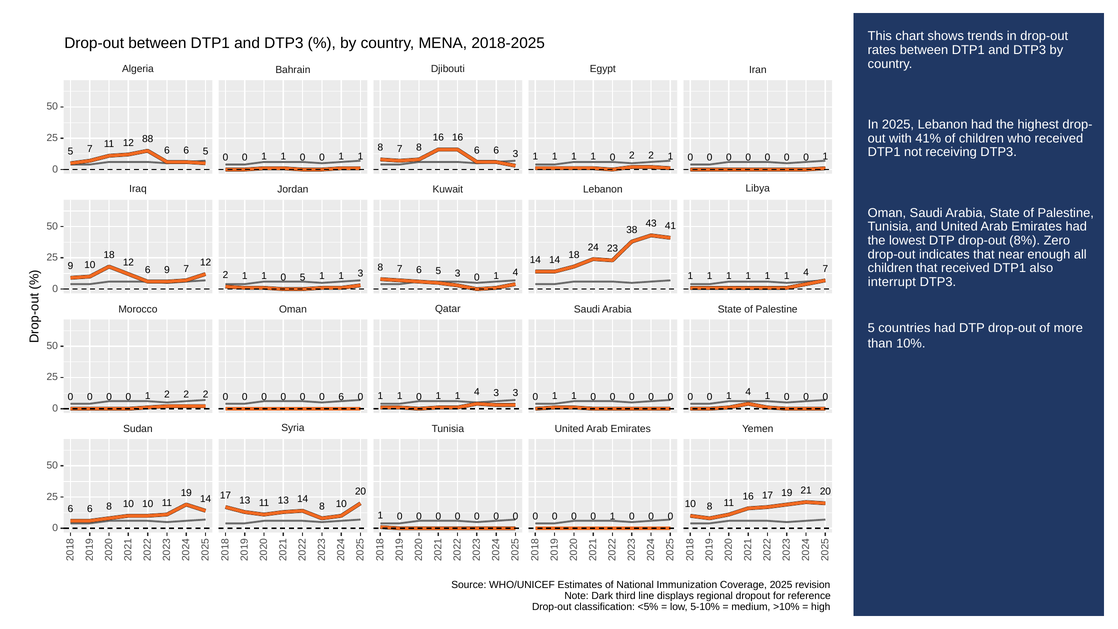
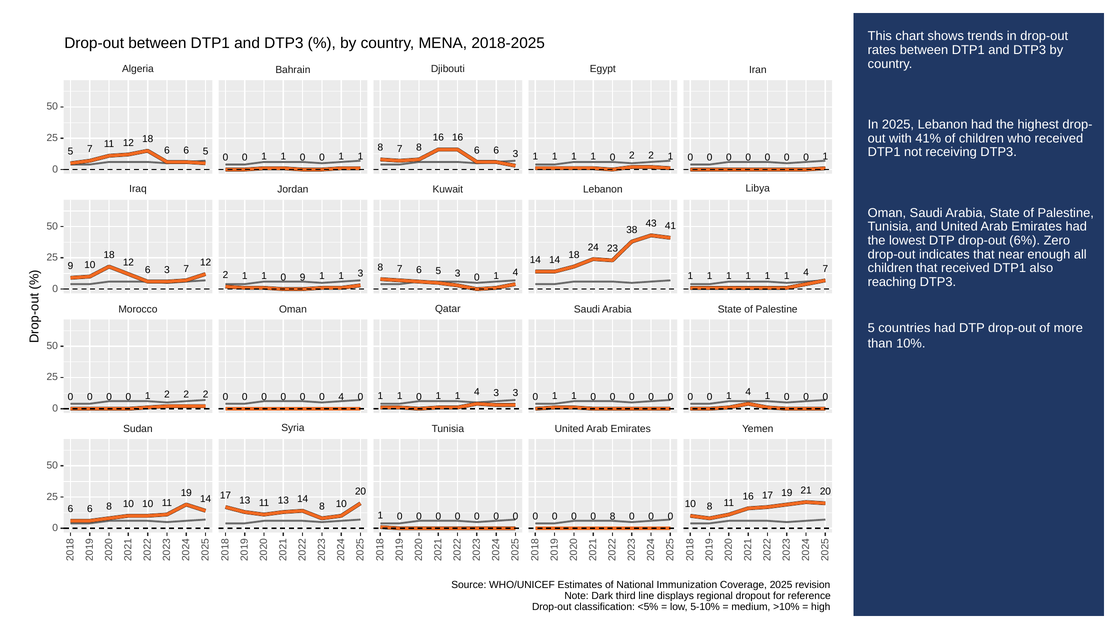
12 88: 88 -> 18 (148, 139)
8%: 8% -> 6% (1025, 240)
9: 9 -> 3 (167, 270)
0 5: 5 -> 9 (303, 277)
interrupt: interrupt -> reaching (892, 282)
0 6: 6 -> 4 (341, 397)
1: 1 -> 8 (613, 516)
